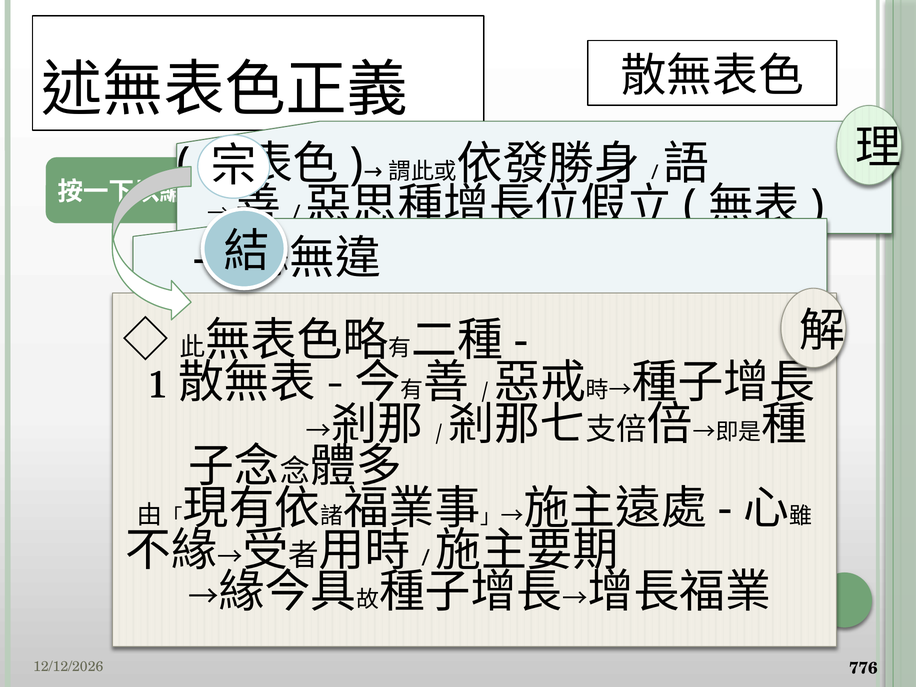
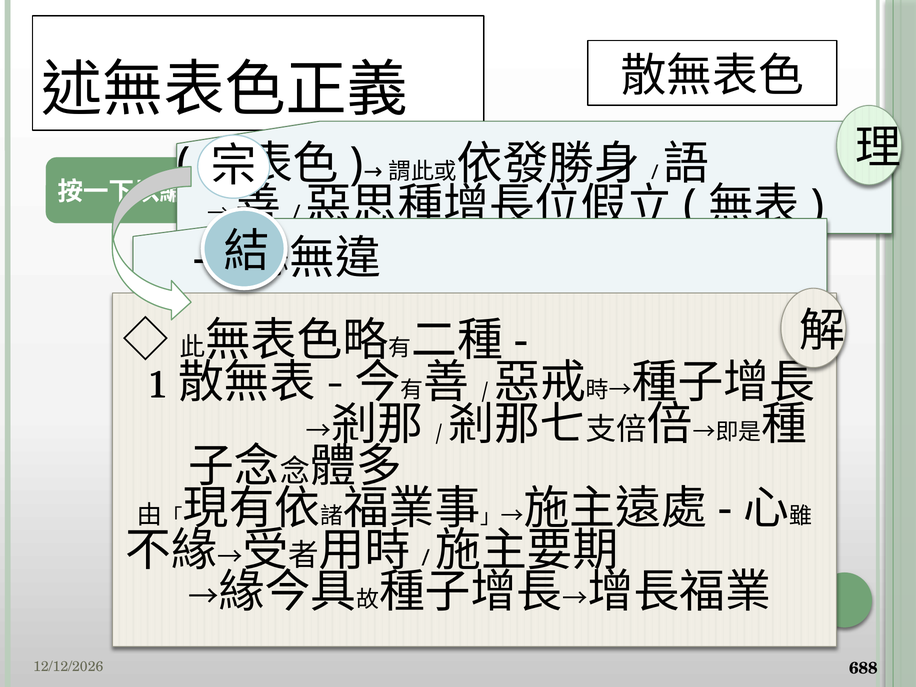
776: 776 -> 688 (864, 668)
